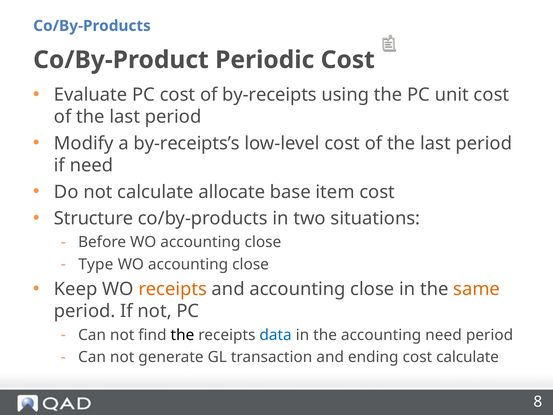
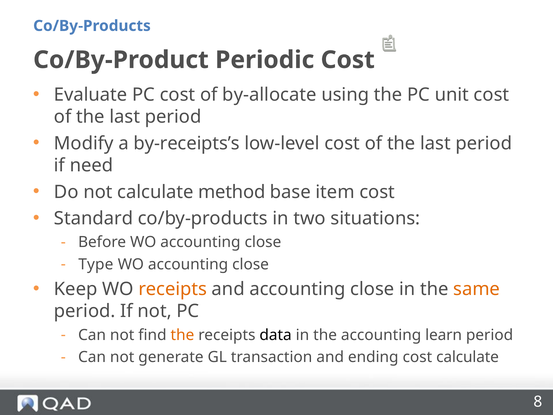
by-receipts: by-receipts -> by-allocate (269, 95)
allocate: allocate -> method (232, 192)
Structure: Structure -> Standard (93, 218)
the colour: black -> orange (182, 335)
data colour: blue -> black (276, 335)
accounting need: need -> learn (444, 335)
